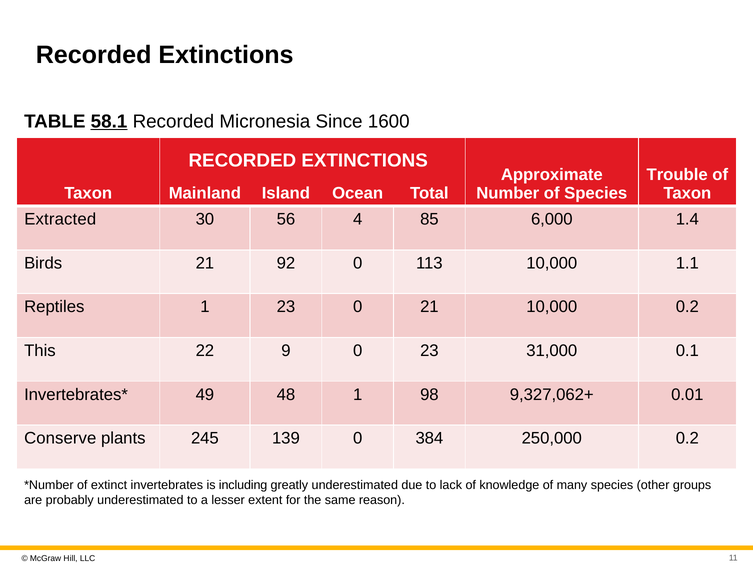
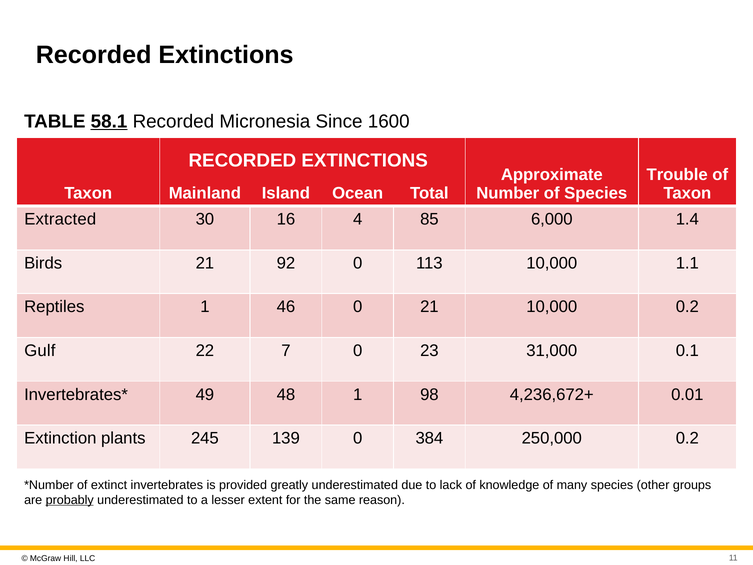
56: 56 -> 16 (286, 219)
1 23: 23 -> 46 (286, 307)
This: This -> Gulf (40, 351)
9: 9 -> 7 (286, 351)
9,327,062+: 9,327,062+ -> 4,236,672+ (552, 394)
Conserve: Conserve -> Extinction (60, 438)
including: including -> provided (243, 485)
probably underline: none -> present (70, 500)
